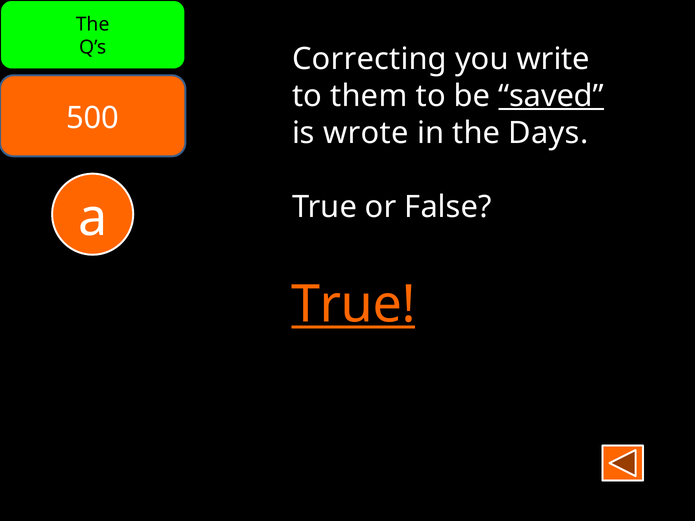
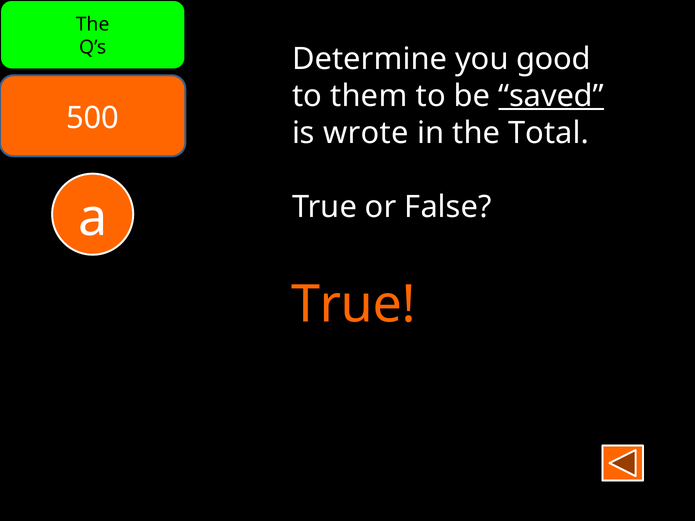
Correcting: Correcting -> Determine (370, 59)
write: write -> good (553, 59)
Days: Days -> Total (549, 133)
True underline: present -> none (354, 305)
